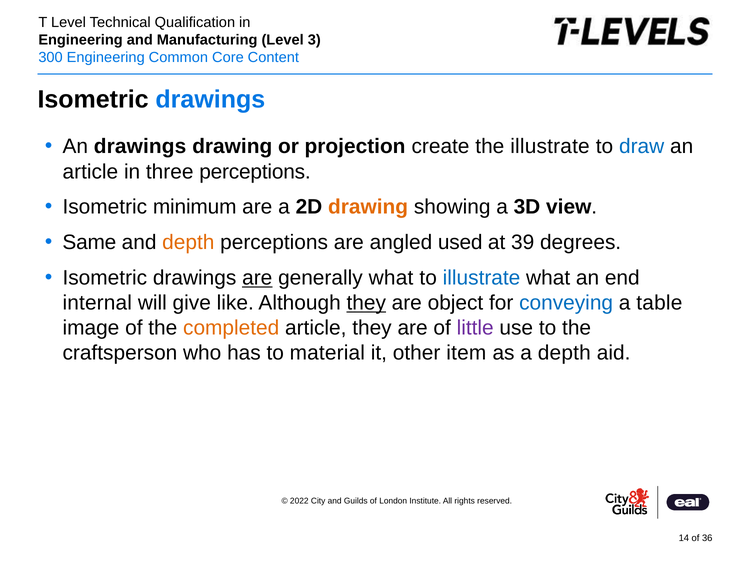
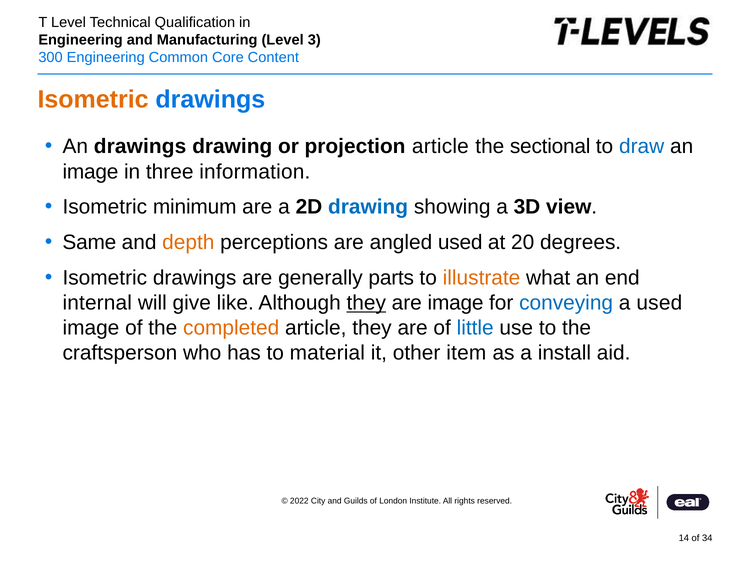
Isometric colour: black -> orange (93, 99)
projection create: create -> article (440, 146)
the illustrate: illustrate -> sectional (550, 146)
article: article -> image (90, 171)
three perceptions: perceptions -> information (255, 171)
drawing colour: orange -> blue (368, 207)
39: 39 -> 20 (523, 242)
are underline: present -> none (257, 278)
generally what: what -> parts (391, 278)
illustrate colour: blue -> orange (482, 278)
are object: object -> image (456, 303)
a table: table -> used (659, 303)
little colour: purple -> blue (475, 328)
a depth: depth -> install (564, 353)
36: 36 -> 34 (707, 538)
